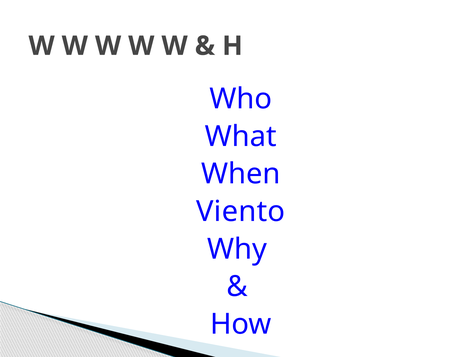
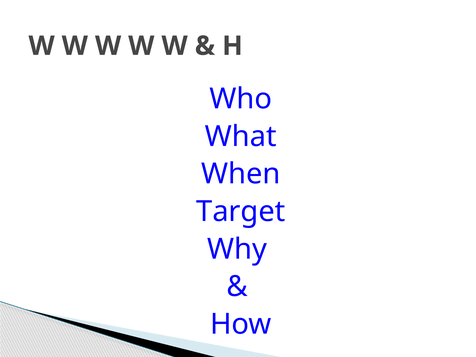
Viento: Viento -> Target (241, 212)
